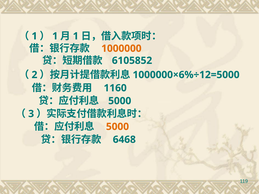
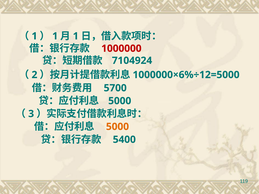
1000000 colour: orange -> red (121, 49)
6105852: 6105852 -> 7104924 (132, 61)
1160: 1160 -> 5700 (115, 88)
6468: 6468 -> 5400 (124, 140)
